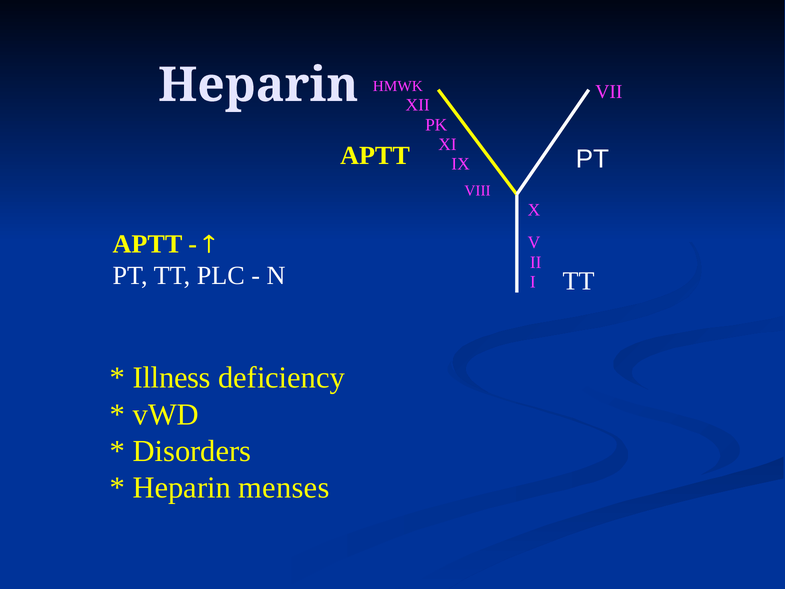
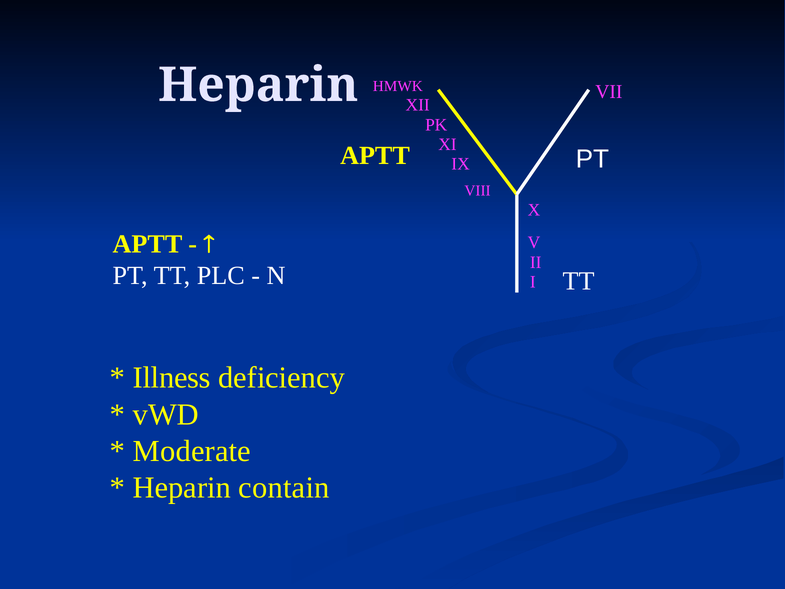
Disorders: Disorders -> Moderate (192, 451)
menses: menses -> contain (284, 488)
